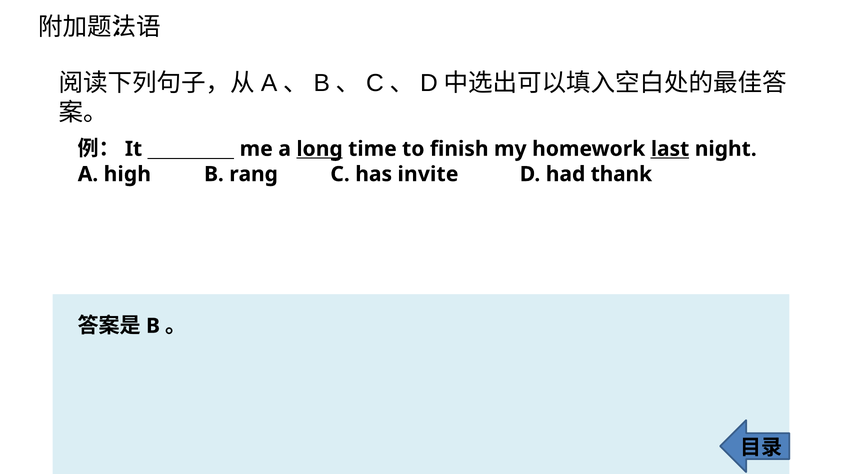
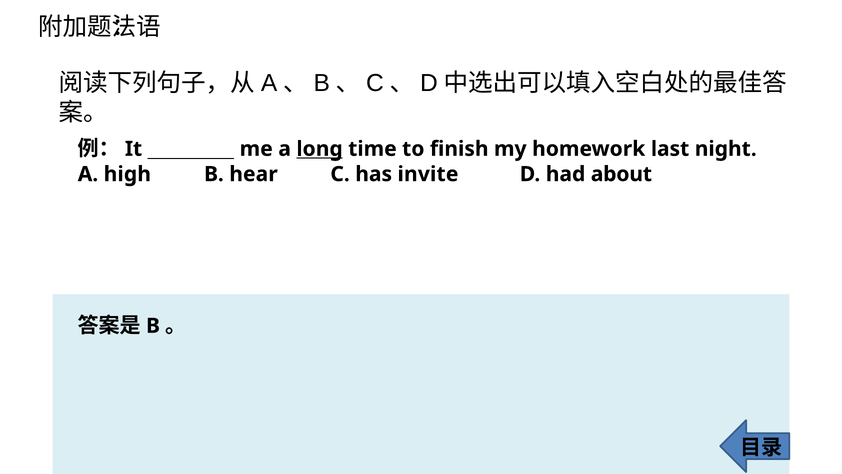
last underline: present -> none (670, 149)
rang: rang -> hear (253, 174)
thank: thank -> about (621, 174)
